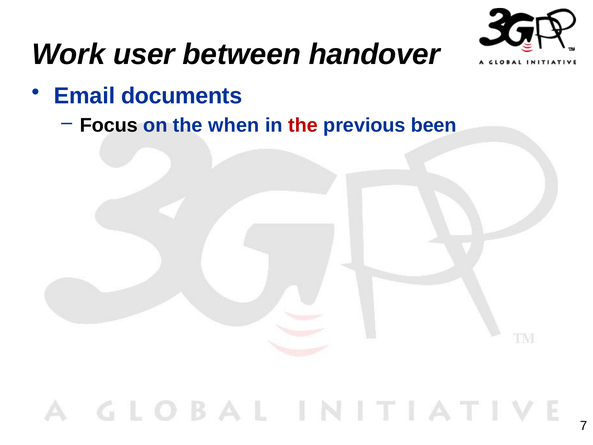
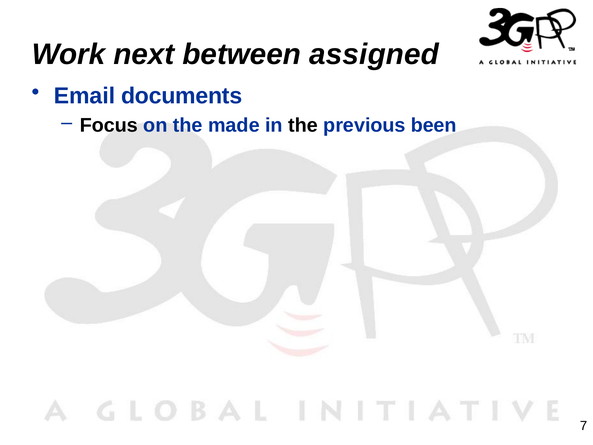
user: user -> next (144, 54)
handover: handover -> assigned (374, 54)
when: when -> made (234, 125)
the colour: red -> black (303, 125)
